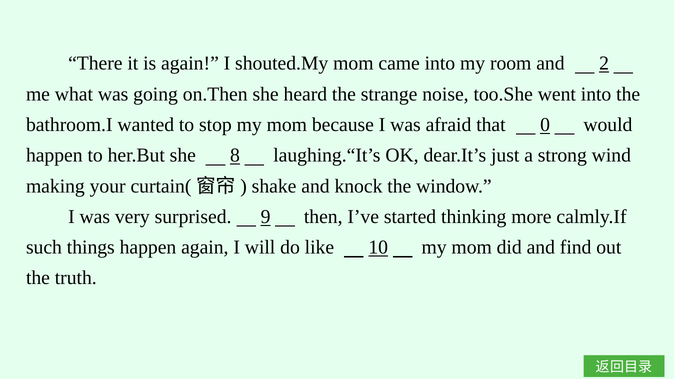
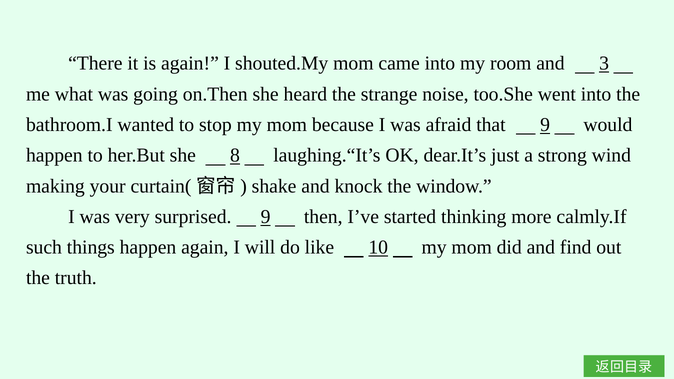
2: 2 -> 3 (604, 63)
that 0: 0 -> 9 (545, 125)
